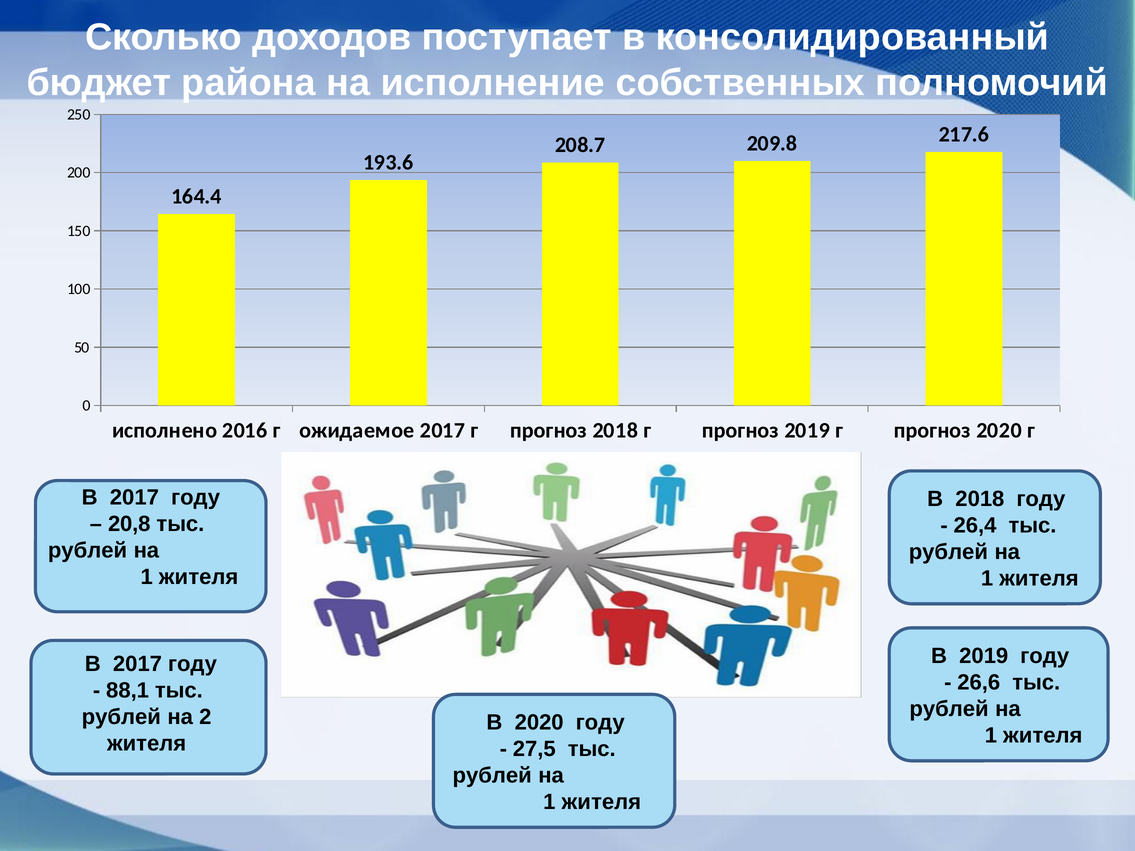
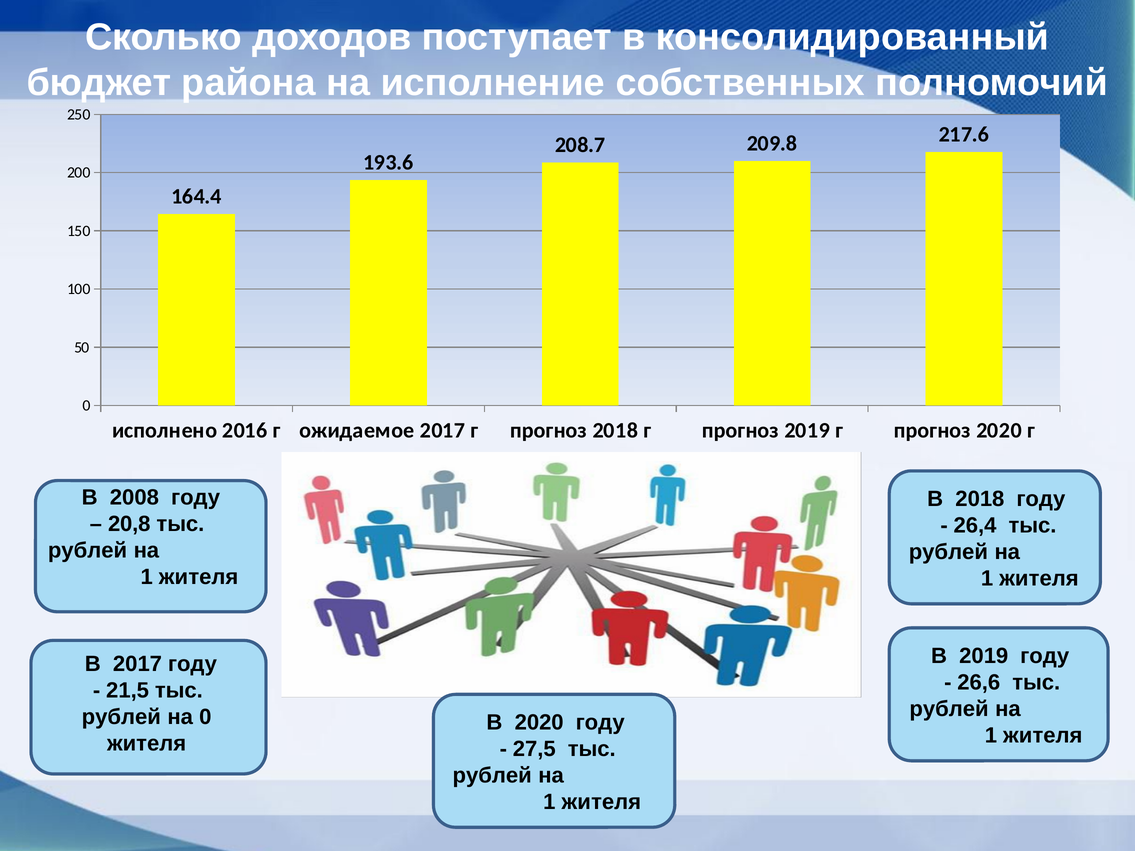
2017: 2017 -> 2008 (134, 498)
88,1: 88,1 -> 21,5 (128, 691)
на 2: 2 -> 0 (205, 717)
